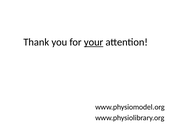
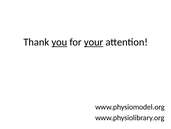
you underline: none -> present (59, 42)
